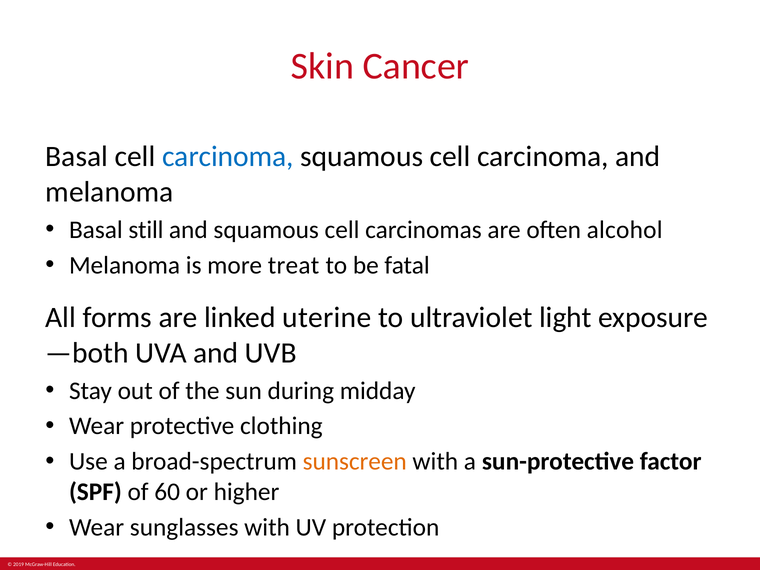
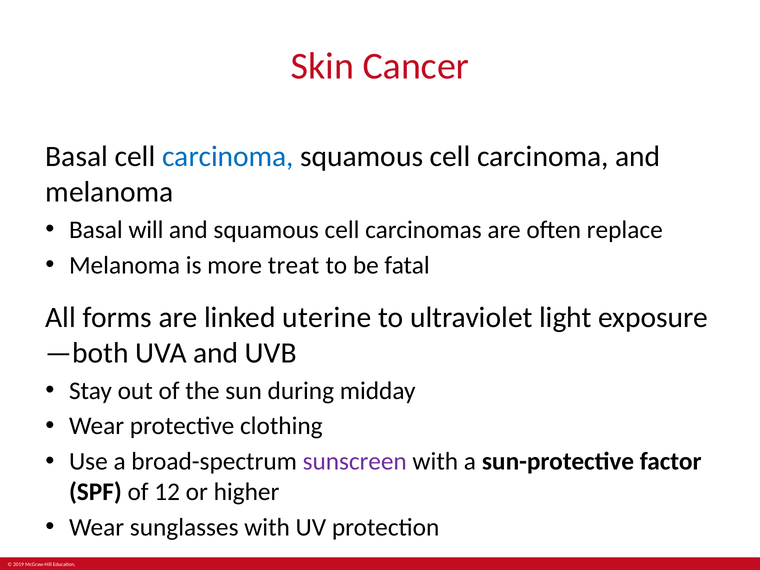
still: still -> will (146, 230)
alcohol: alcohol -> replace (625, 230)
sunscreen colour: orange -> purple (355, 462)
60: 60 -> 12 (167, 492)
